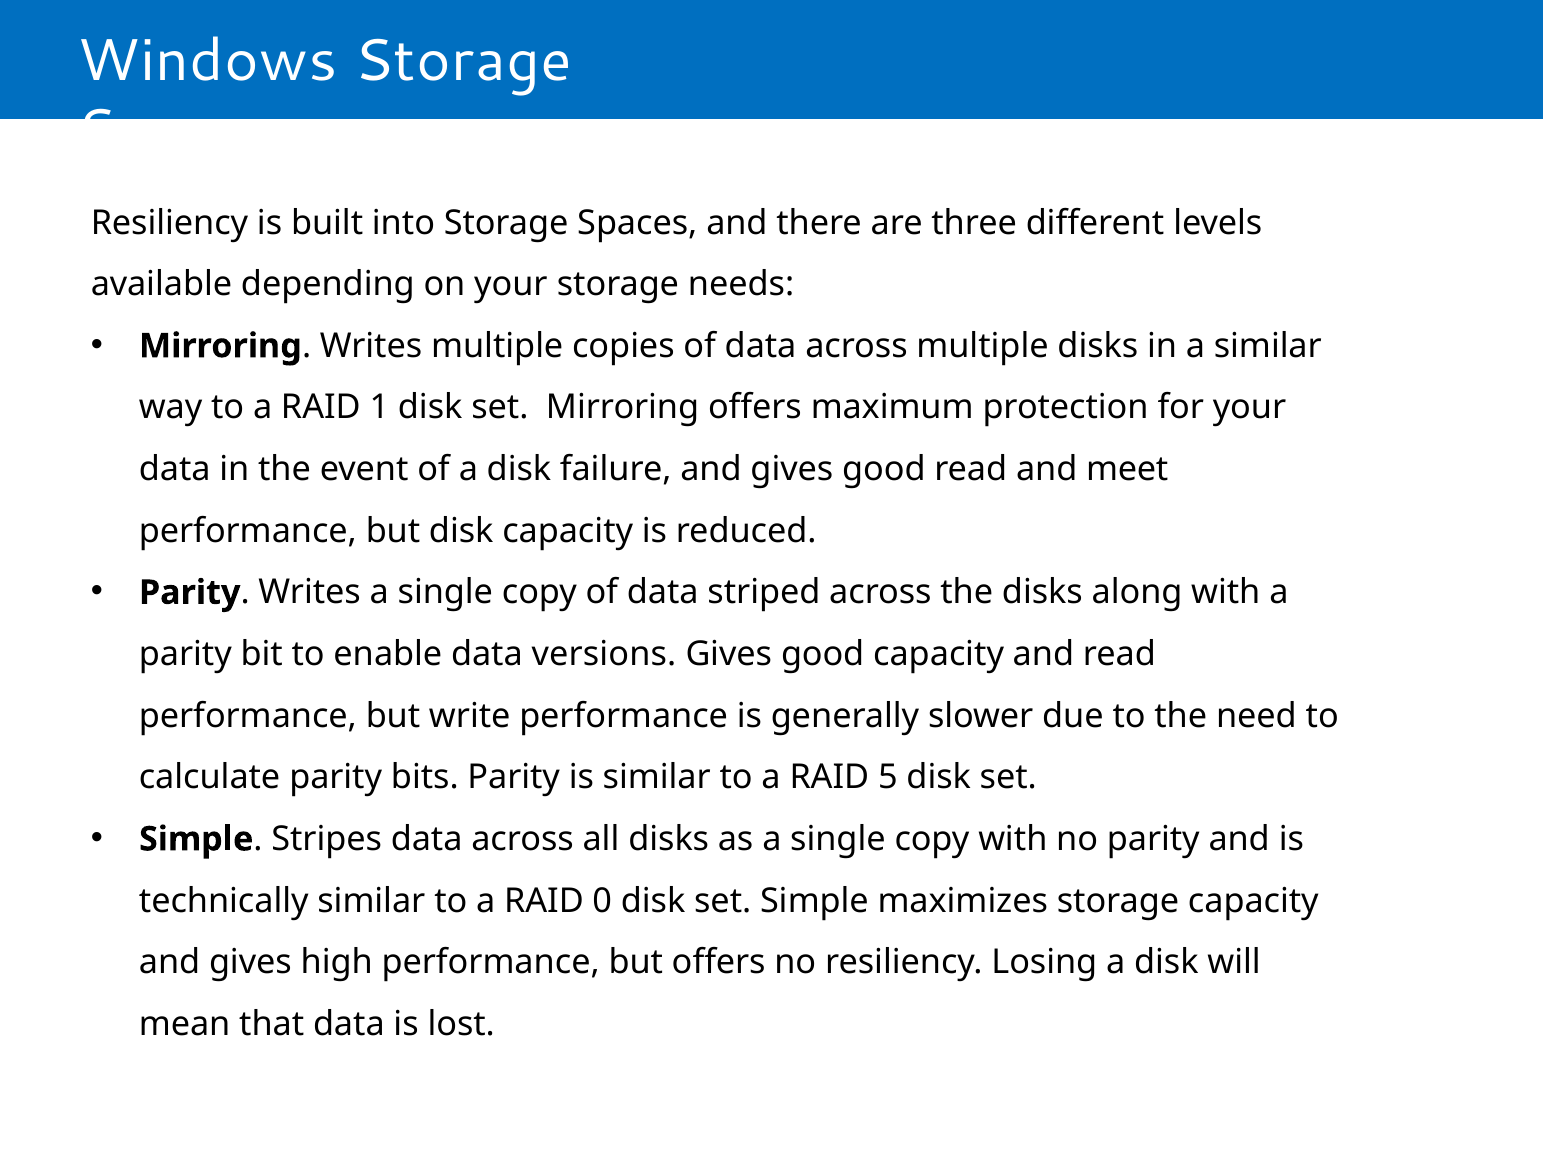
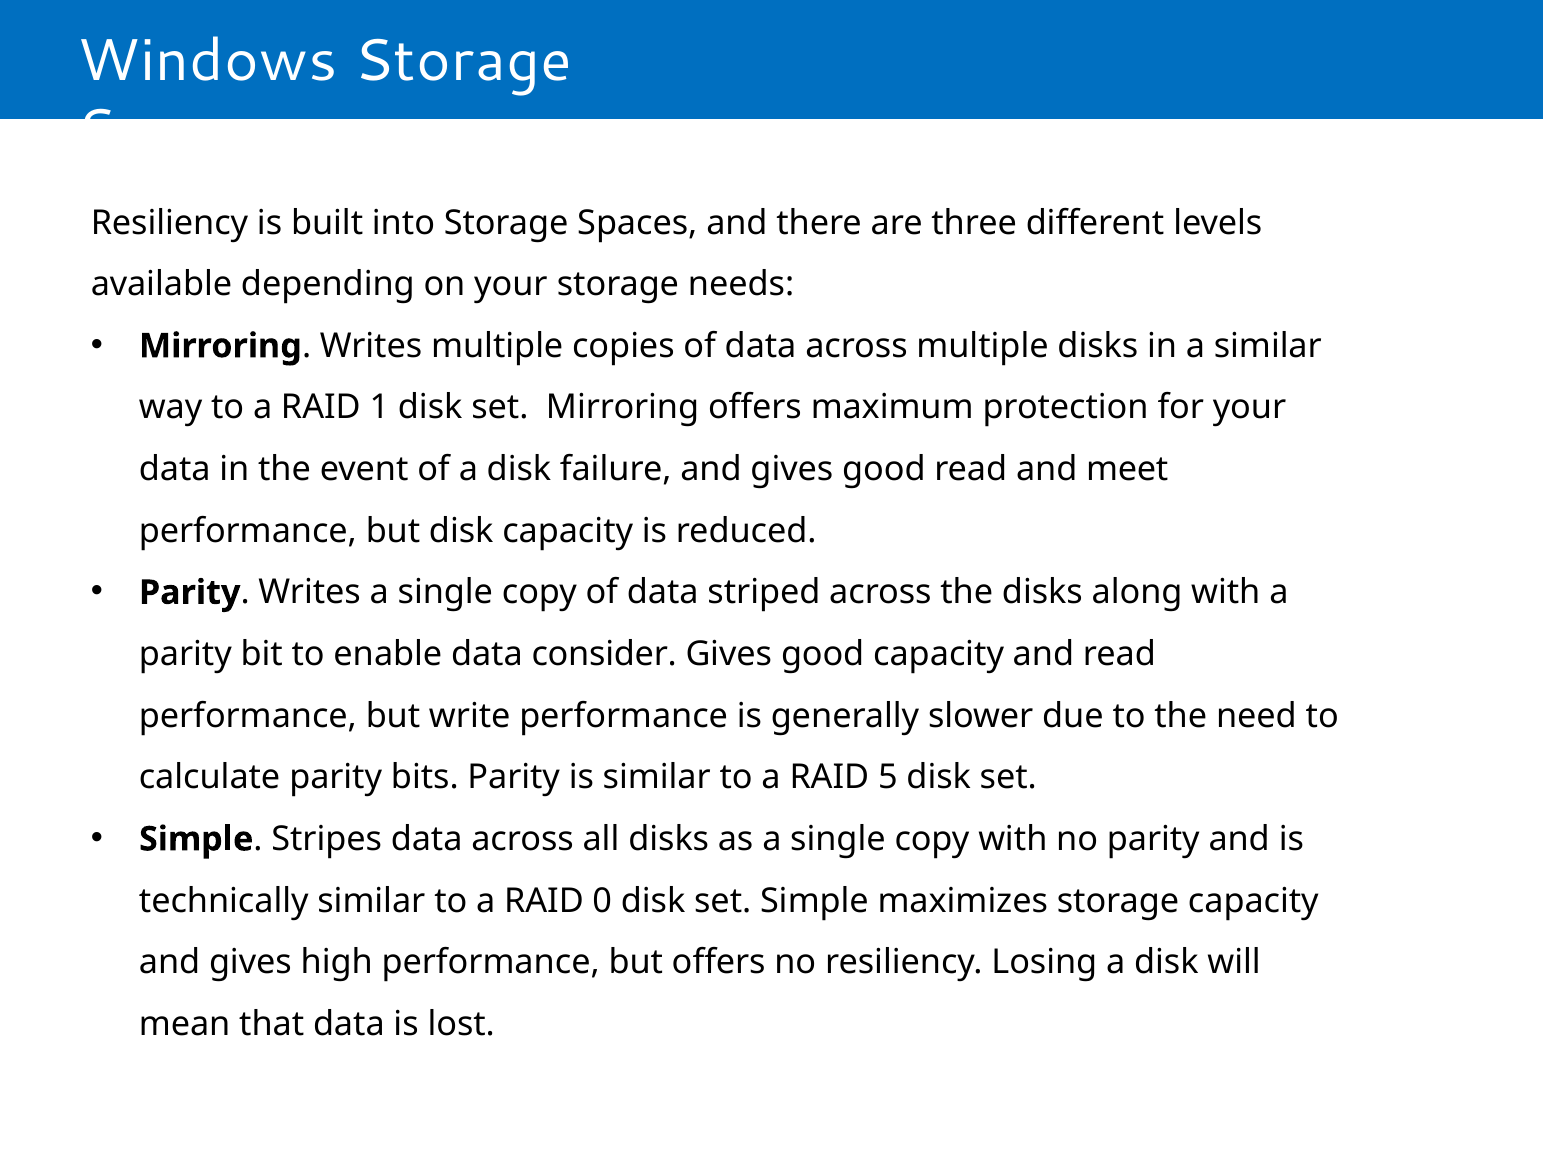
versions: versions -> consider (604, 654)
